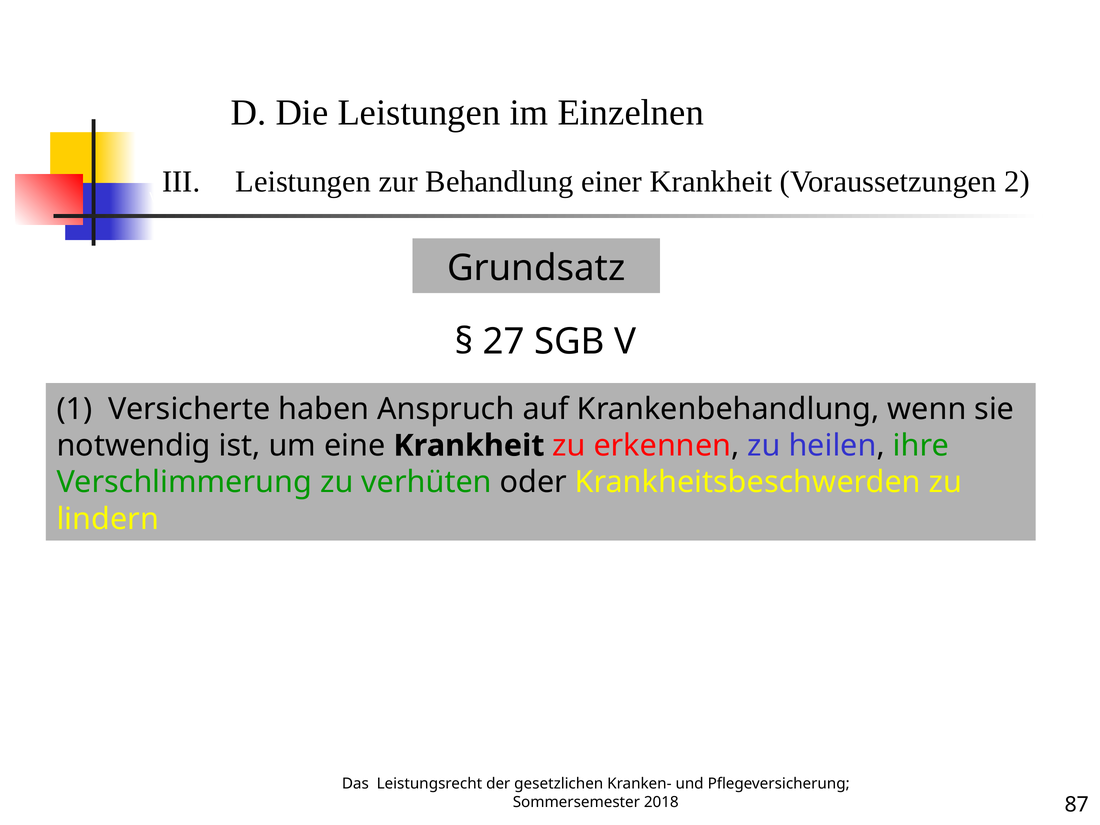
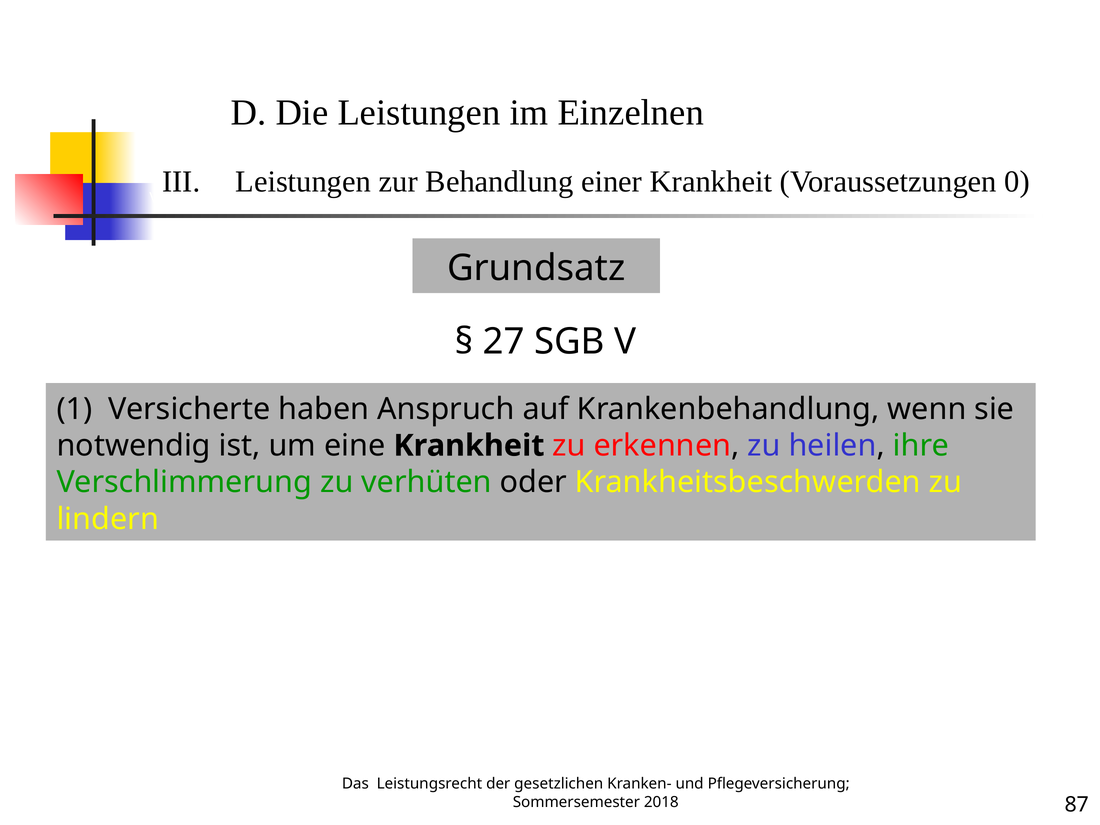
2: 2 -> 0 (1017, 182)
